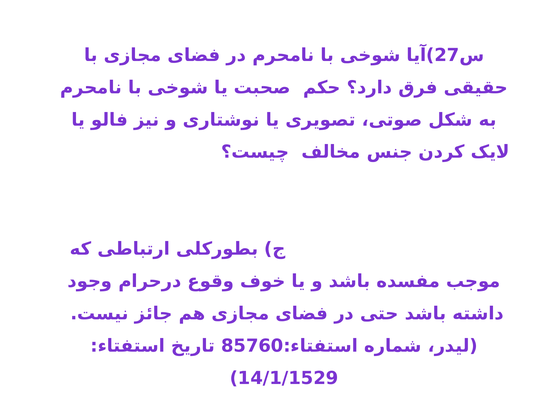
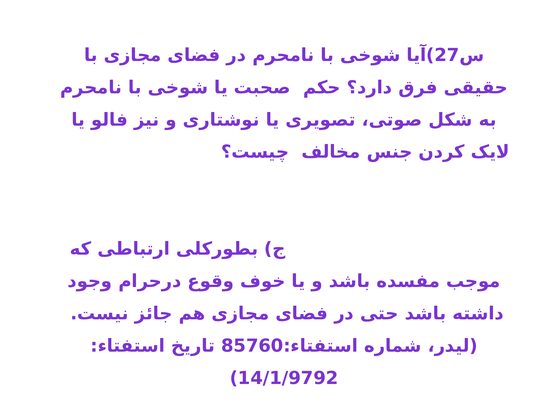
14/1/1529: 14/1/1529 -> 14/1/9792 (288, 379)
